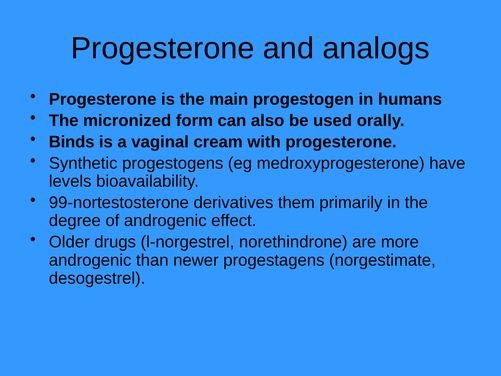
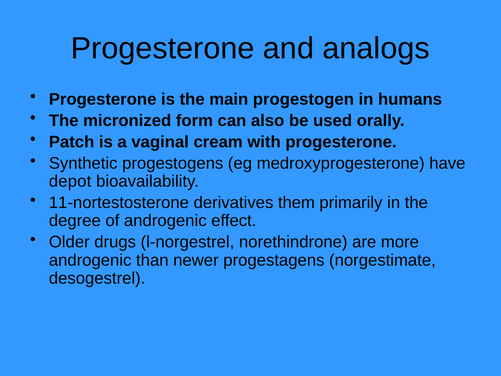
Binds: Binds -> Patch (72, 142)
levels: levels -> depot (70, 181)
99-nortestosterone: 99-nortestosterone -> 11-nortestosterone (119, 203)
